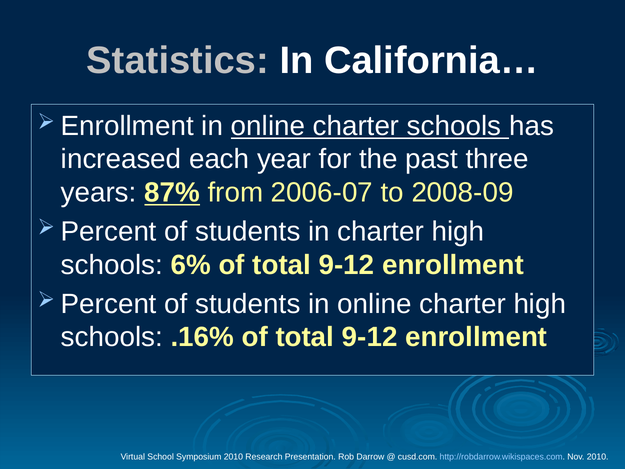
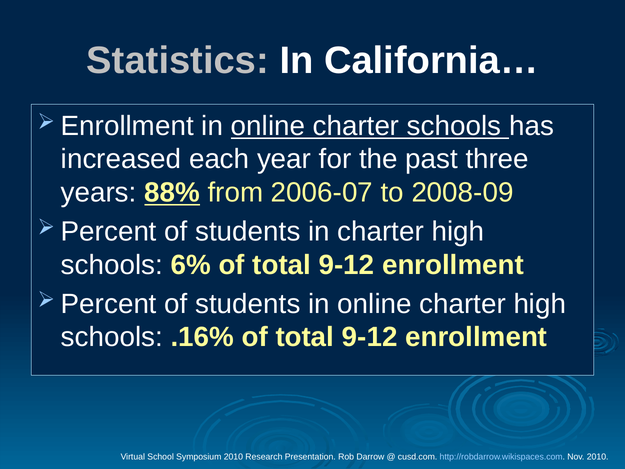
87%: 87% -> 88% (172, 193)
